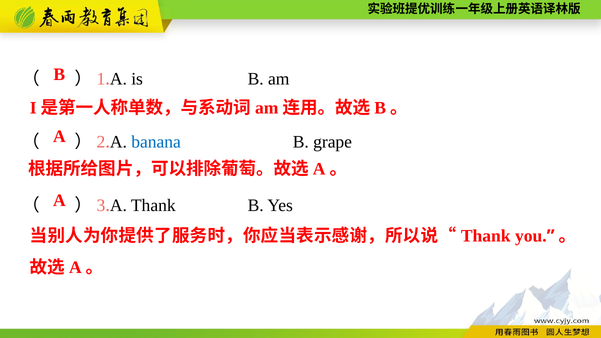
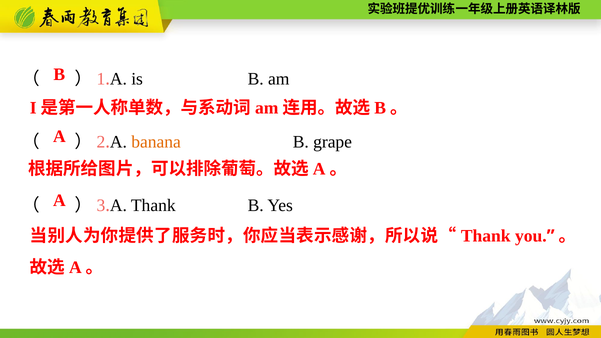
banana colour: blue -> orange (156, 142)
